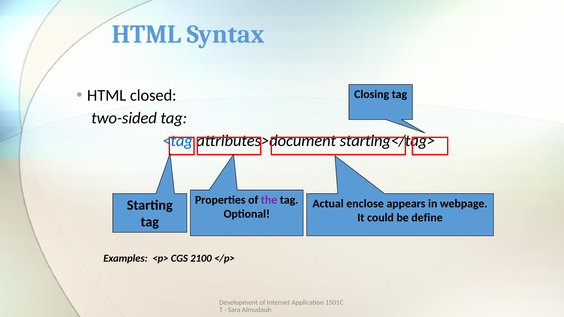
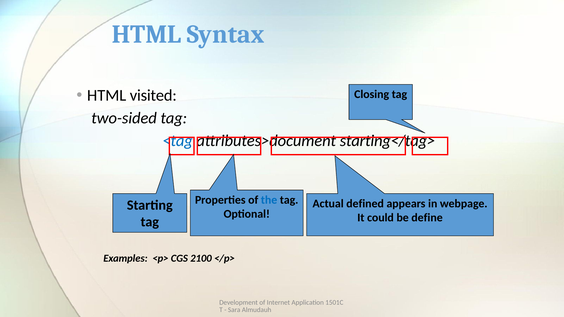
closed: closed -> visited (153, 95)
the colour: purple -> blue (269, 200)
enclose: enclose -> defined (365, 204)
